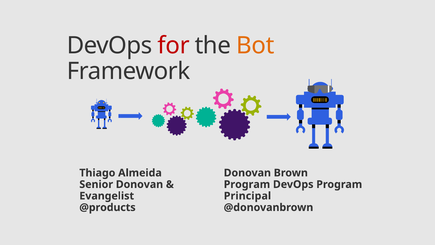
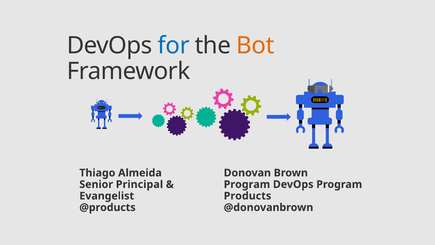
for colour: red -> blue (174, 45)
Senior Donovan: Donovan -> Principal (139, 184)
Principal: Principal -> Products (248, 196)
